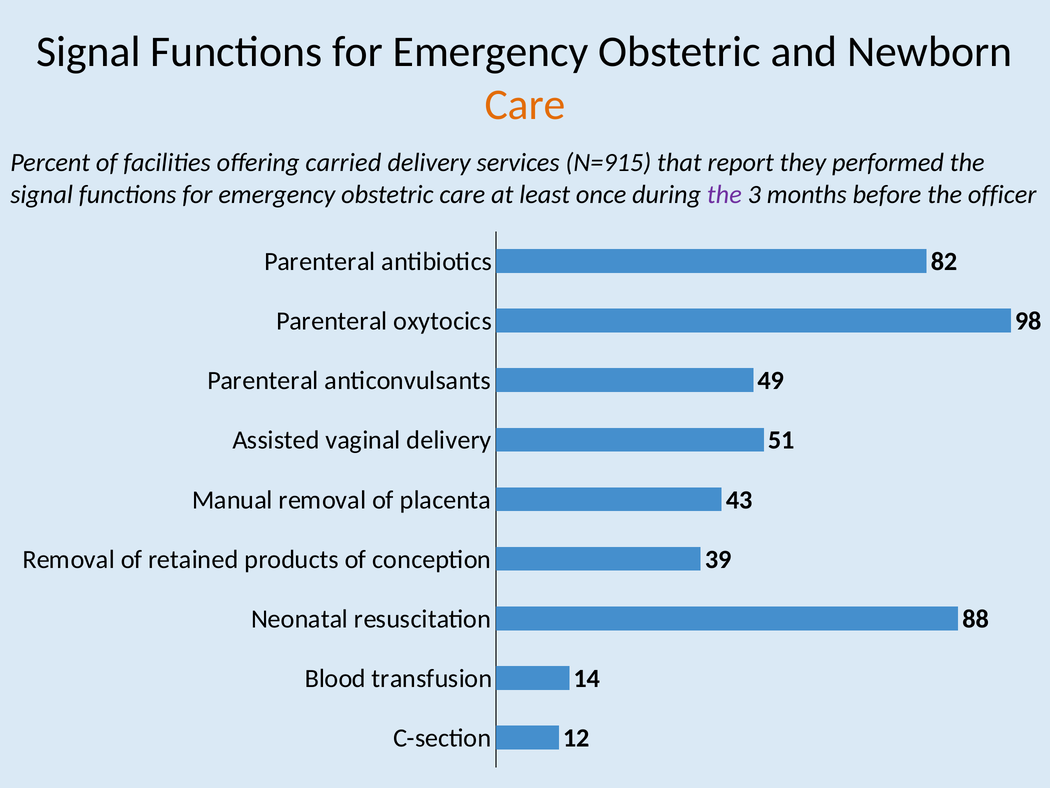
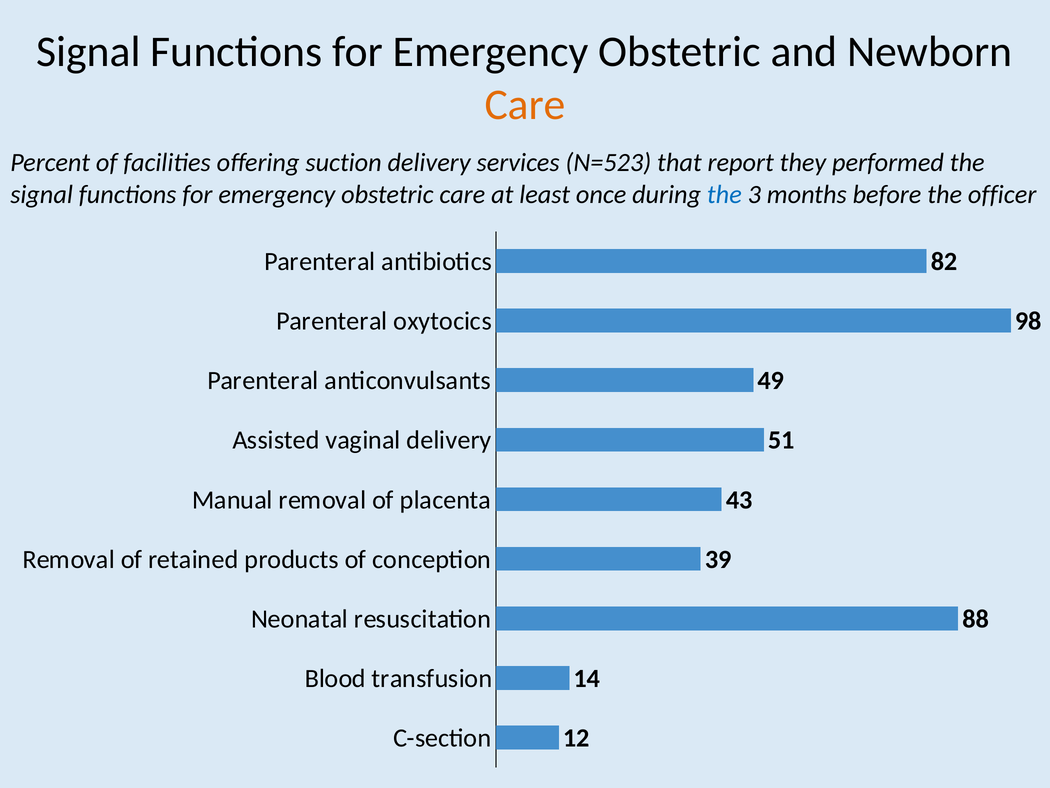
carried: carried -> suction (344, 163)
N=915: N=915 -> N=523 (608, 163)
the colour: purple -> blue (724, 194)
